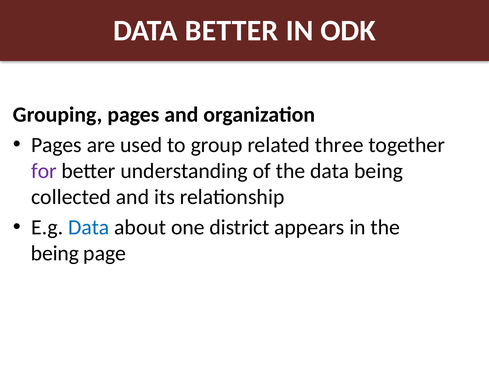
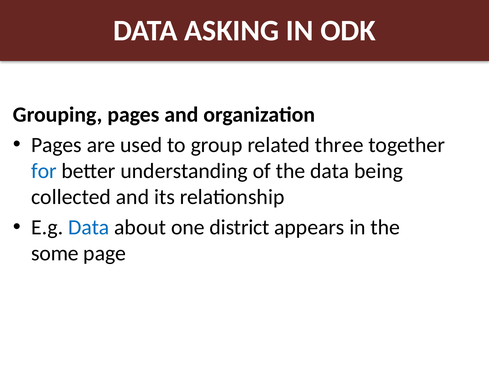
DATA BETTER: BETTER -> ASKING (232, 31)
for colour: purple -> blue (44, 171)
being: being -> some (55, 254)
